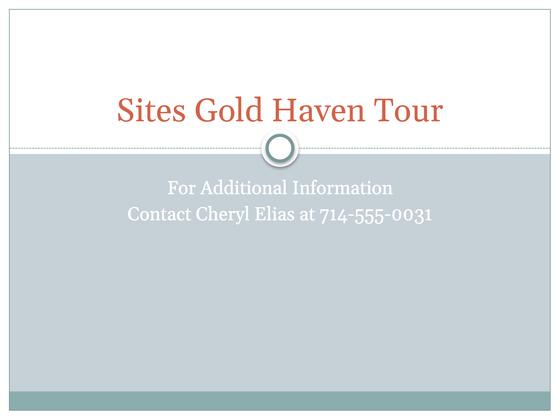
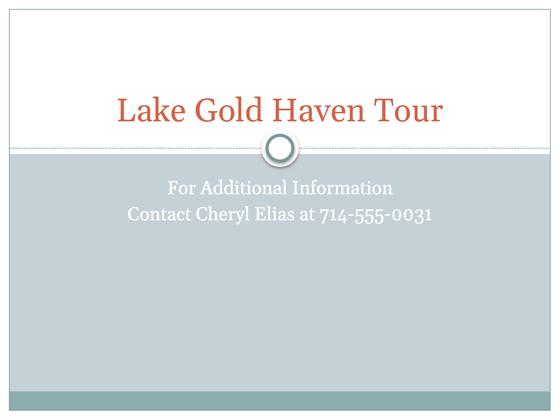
Sites: Sites -> Lake (151, 111)
